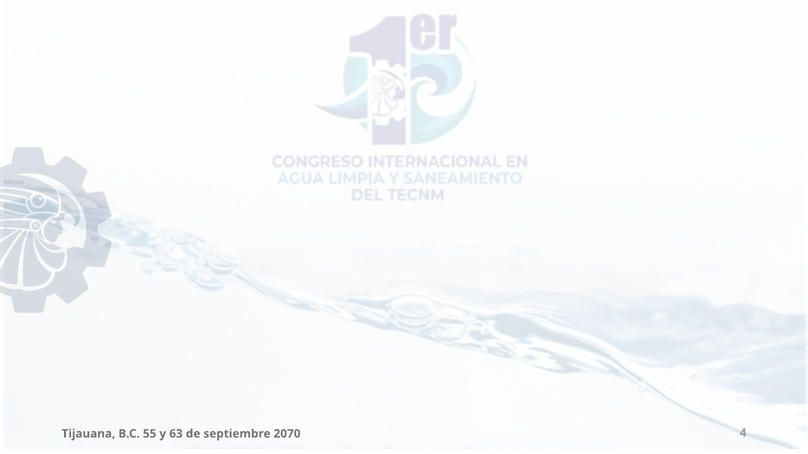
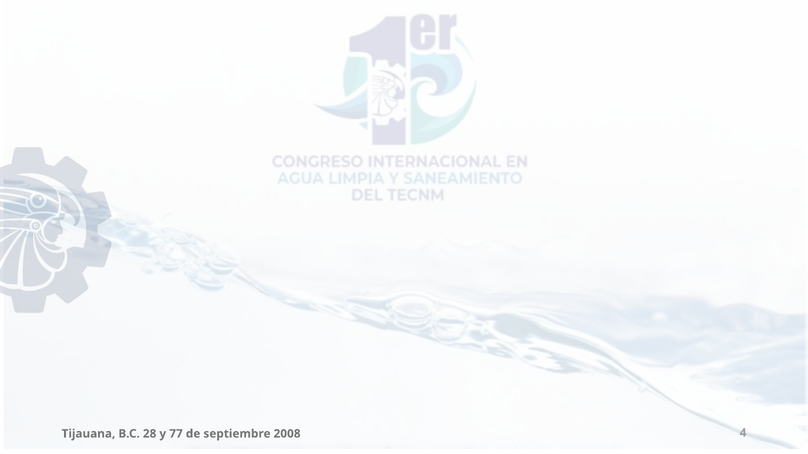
55: 55 -> 28 (150, 434)
63: 63 -> 77 (176, 434)
2070: 2070 -> 2008 (287, 434)
